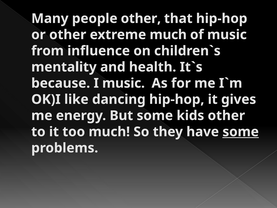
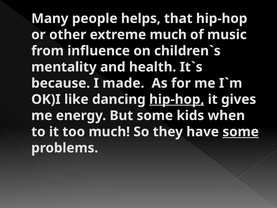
people other: other -> helps (141, 18)
I music: music -> made (123, 83)
hip-hop underline: none -> present (177, 99)
kids other: other -> when (226, 115)
